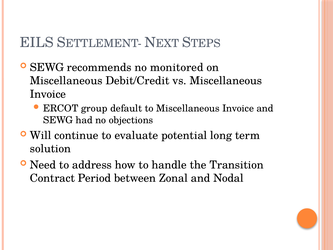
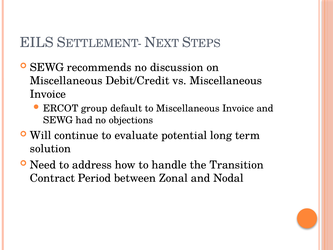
monitored: monitored -> discussion (177, 67)
